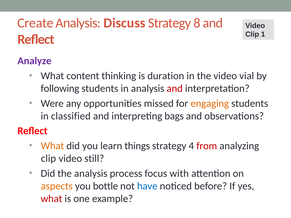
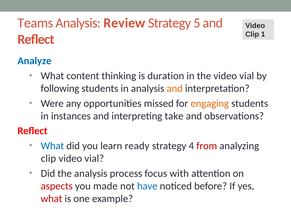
Create: Create -> Teams (35, 23)
Discuss: Discuss -> Review (124, 23)
8: 8 -> 5 (197, 23)
Analyze colour: purple -> blue (34, 61)
and colour: red -> orange (175, 89)
classified: classified -> instances (71, 116)
bags: bags -> take (174, 116)
What colour: orange -> blue (52, 146)
things: things -> ready (137, 146)
still: still -> vial (94, 159)
aspects colour: orange -> red (57, 186)
bottle: bottle -> made (105, 186)
